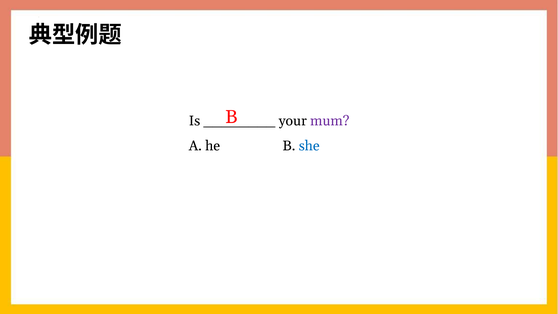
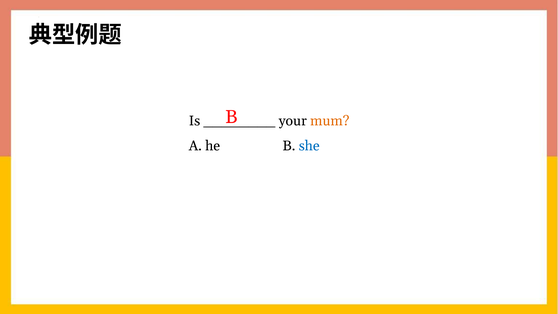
mum colour: purple -> orange (330, 121)
